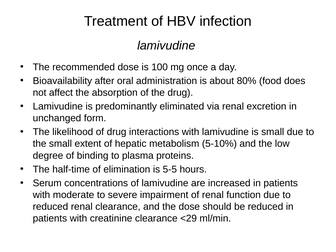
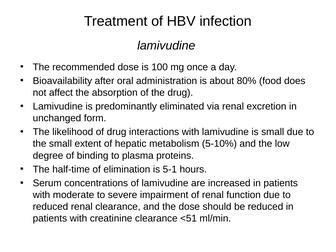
5-5: 5-5 -> 5-1 (170, 169)
<29: <29 -> <51 (189, 218)
